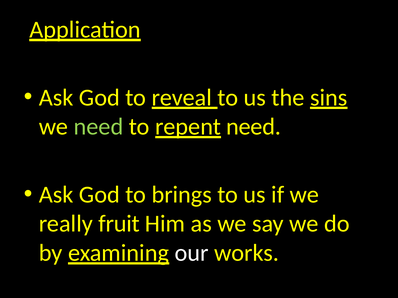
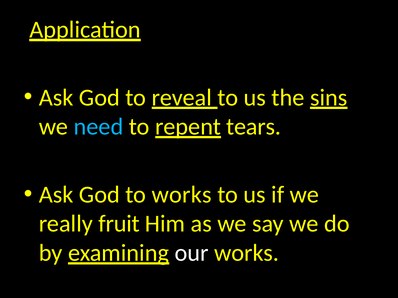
need colour: light green -> light blue (98, 127)
need: need -> tears (254, 127)
to brings: brings -> works (182, 195)
